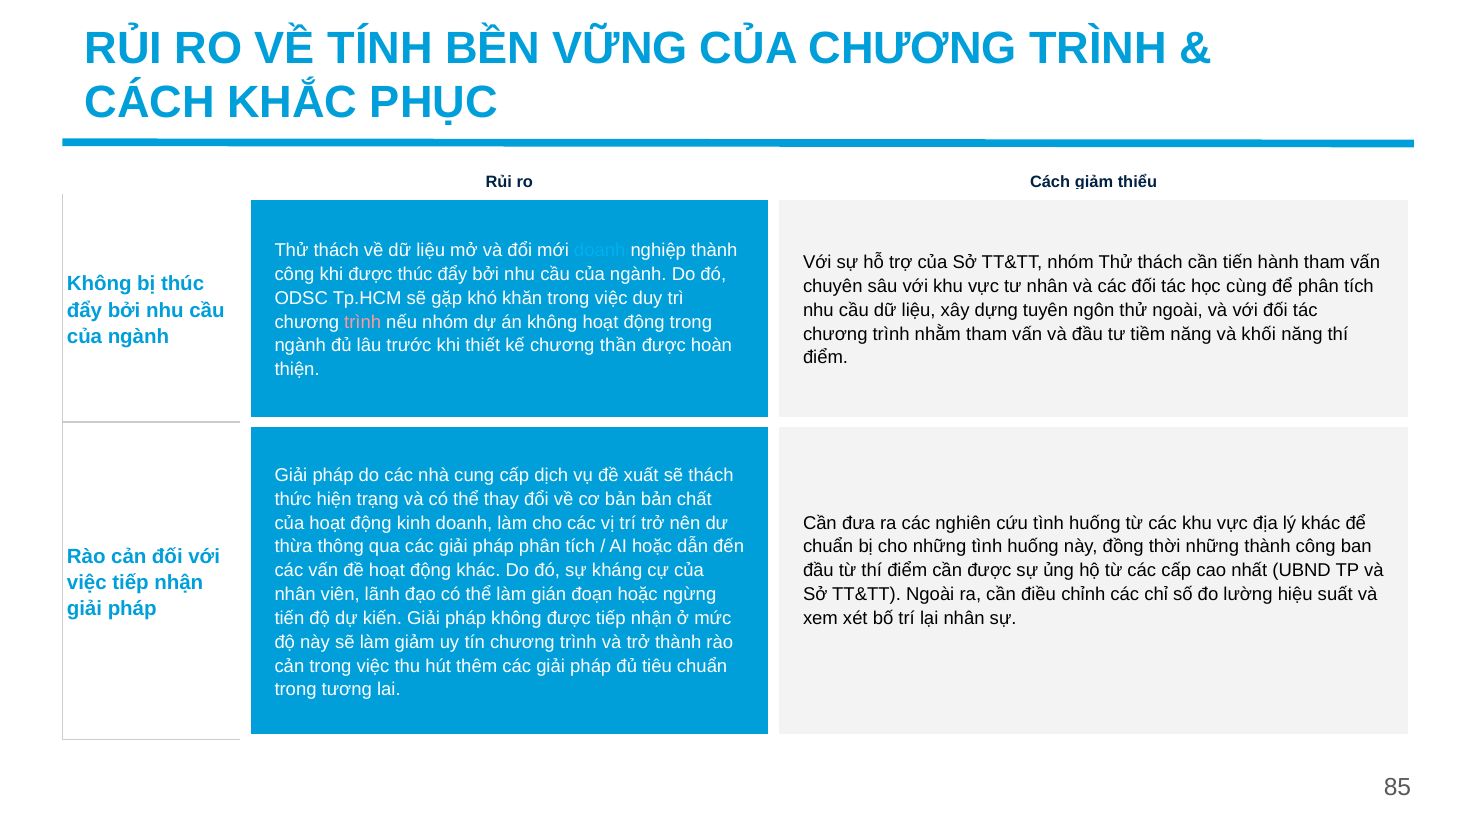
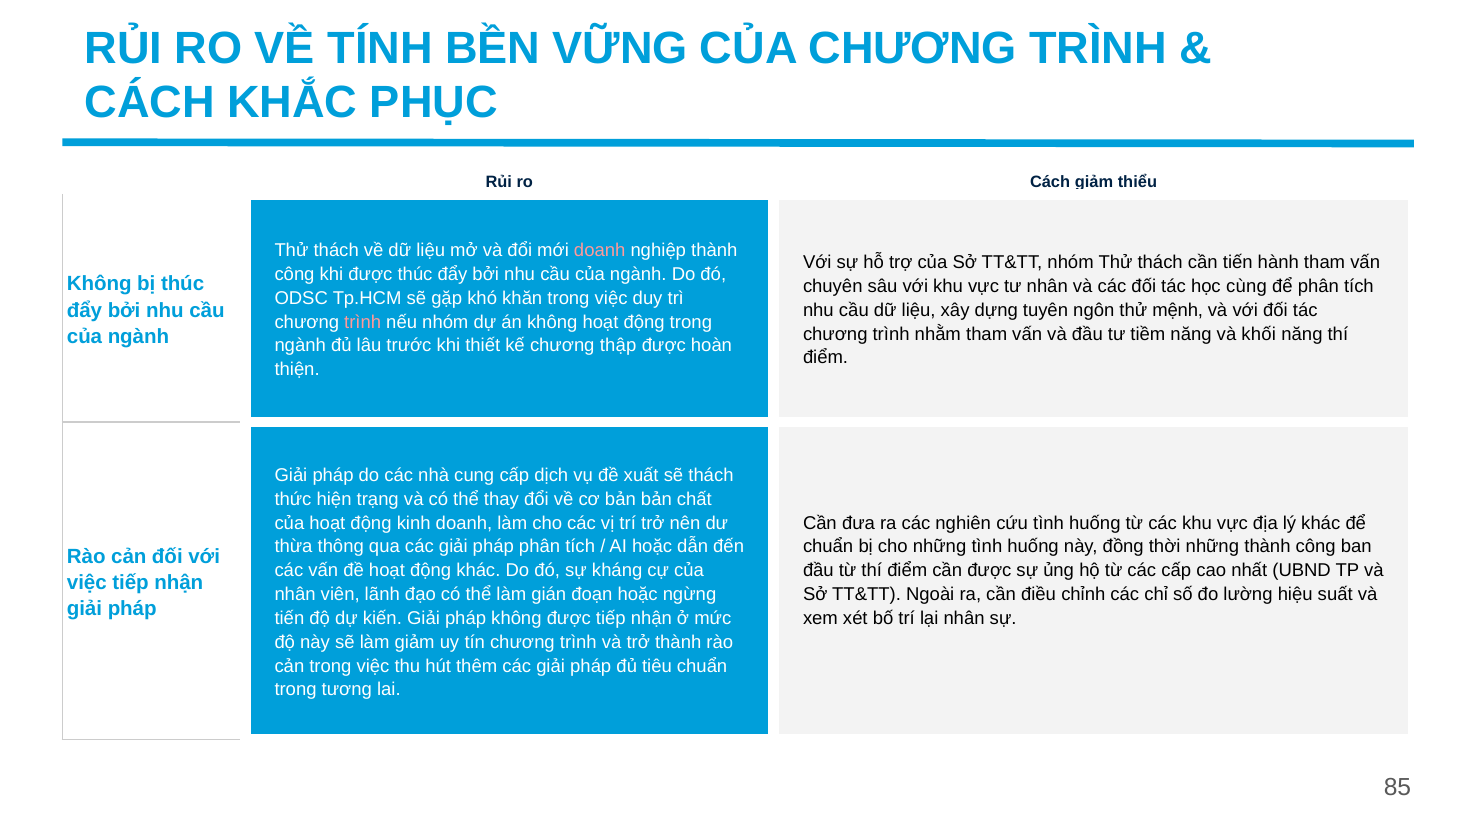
doanh colour: light blue -> pink (600, 250)
thử ngoài: ngoài -> mệnh (1178, 310)
thần: thần -> thập (618, 346)
